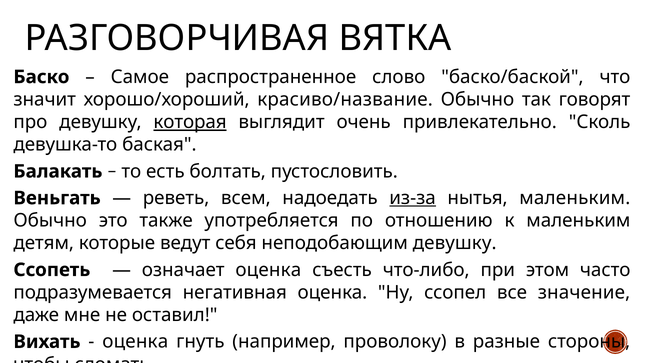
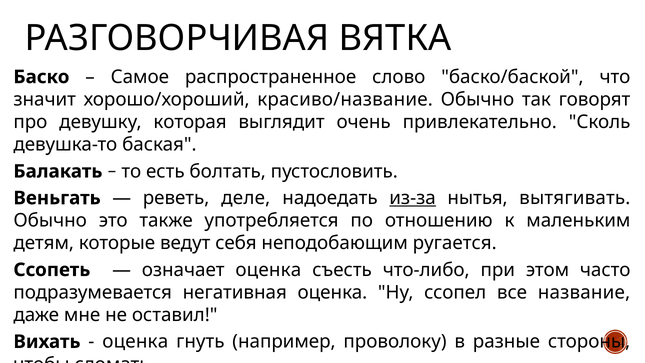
которая underline: present -> none (190, 122)
всем: всем -> деле (246, 198)
нытья маленьким: маленьким -> вытягивать (575, 198)
неподобающим девушку: девушку -> ругается (455, 243)
значение: значение -> название (584, 292)
